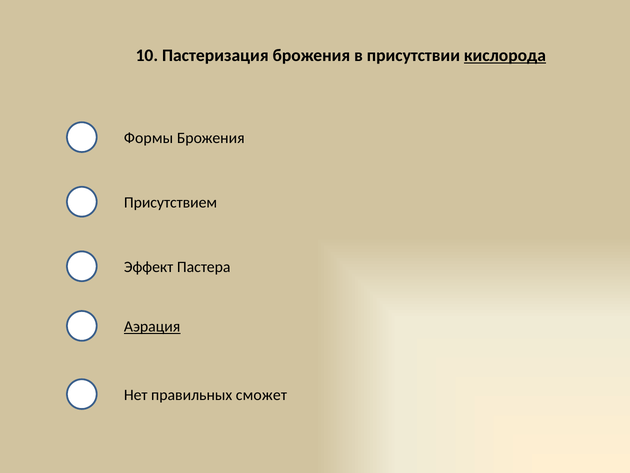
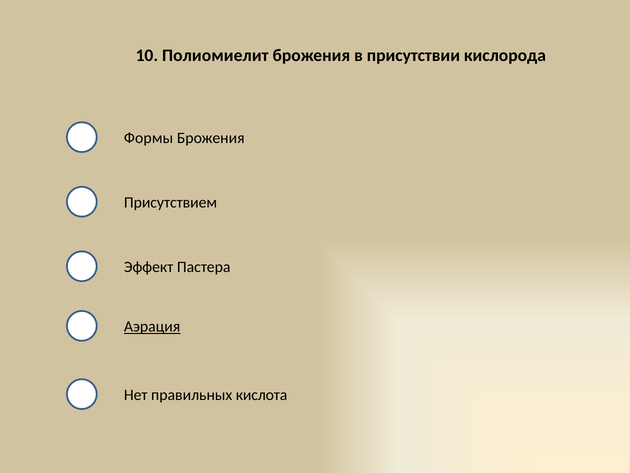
Пастеризация: Пастеризация -> Полиомиелит (215, 55)
кислорода underline: present -> none (505, 55)
сможет: сможет -> кислота (262, 395)
